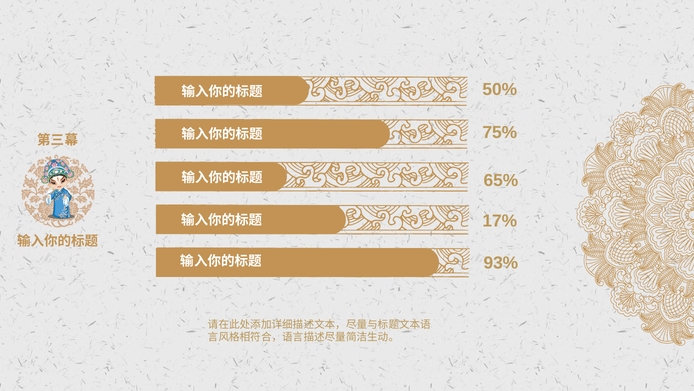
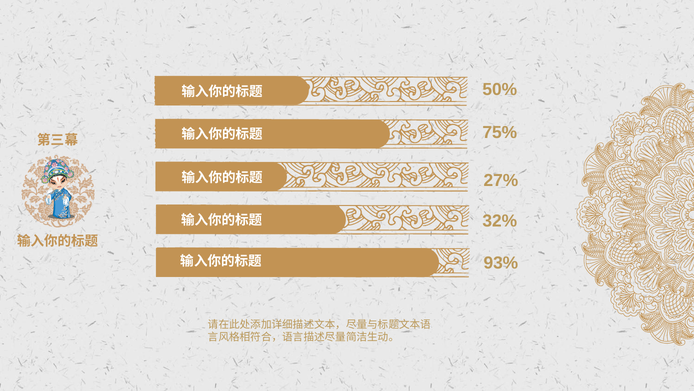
65%: 65% -> 27% (501, 180)
17%: 17% -> 32% (500, 221)
